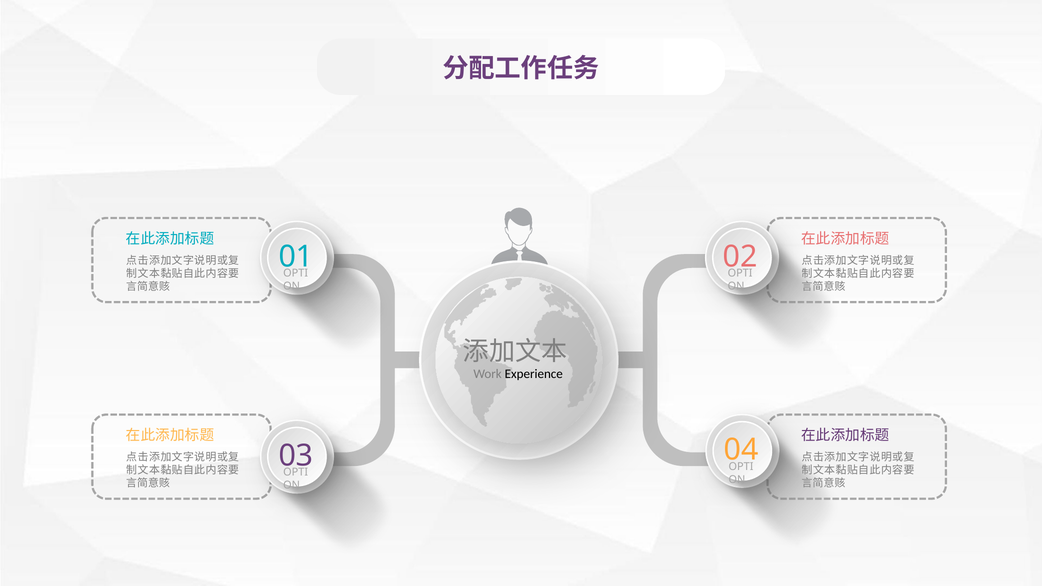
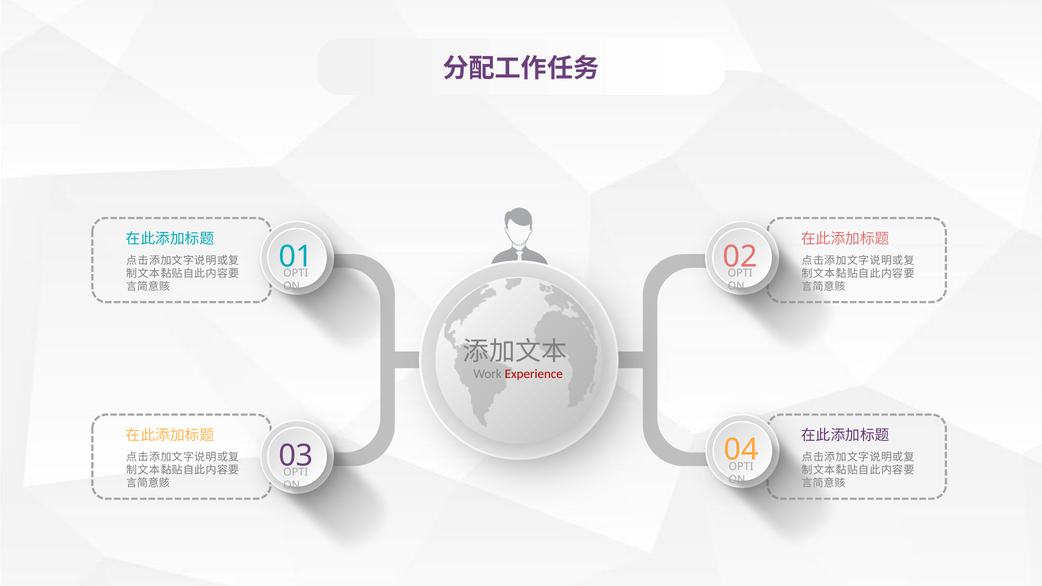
Experience colour: black -> red (534, 374)
